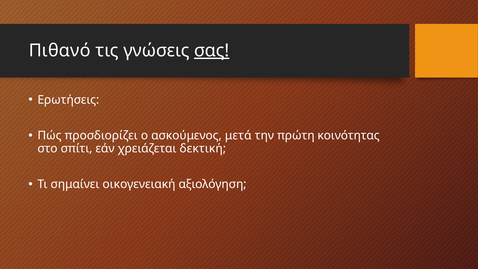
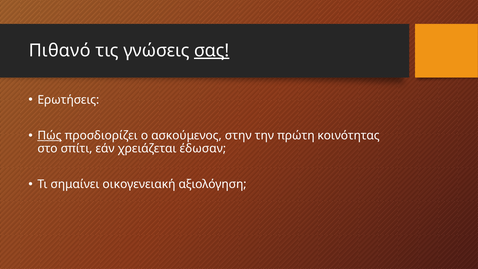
Πώς underline: none -> present (49, 136)
μετά: μετά -> στην (238, 136)
δεκτική: δεκτική -> έδωσαν (203, 148)
